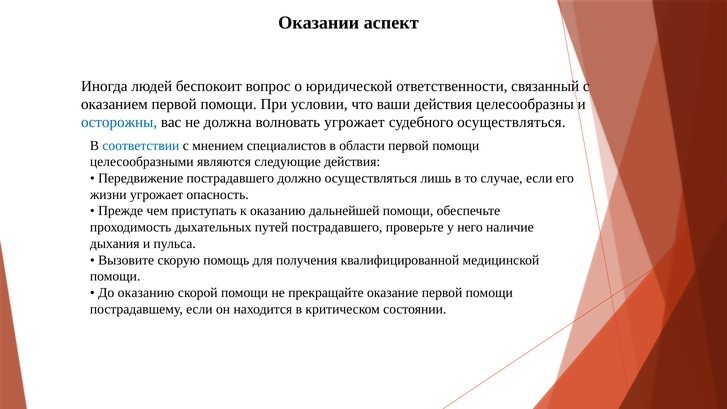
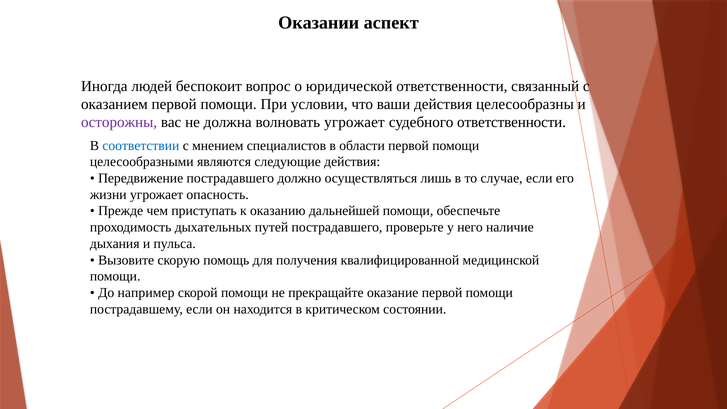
осторожны colour: blue -> purple (119, 122)
судебного осуществляться: осуществляться -> ответственности (512, 122)
До оказанию: оказанию -> например (146, 293)
